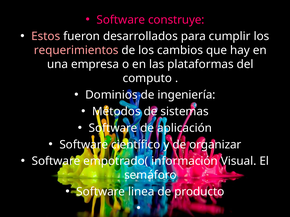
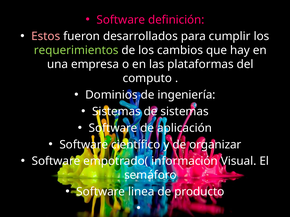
construye: construye -> definición (176, 20)
requerimientos colour: pink -> light green (76, 50)
Métodos: Métodos -> Sistemas (116, 112)
